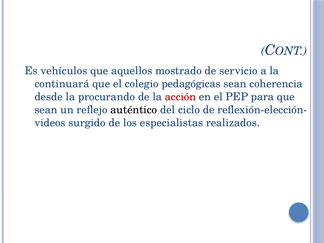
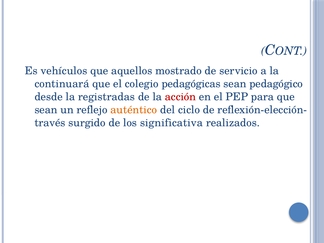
coherencia: coherencia -> pedagógico (276, 84)
procurando: procurando -> registradas (107, 97)
auténtico colour: black -> orange (134, 110)
videos: videos -> través (50, 123)
especialistas: especialistas -> significativa (171, 123)
